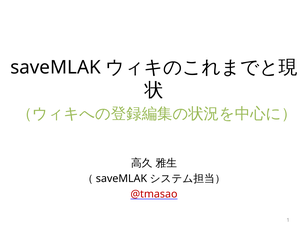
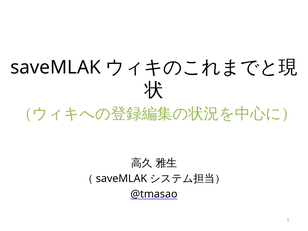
@tmasao colour: red -> black (154, 194)
